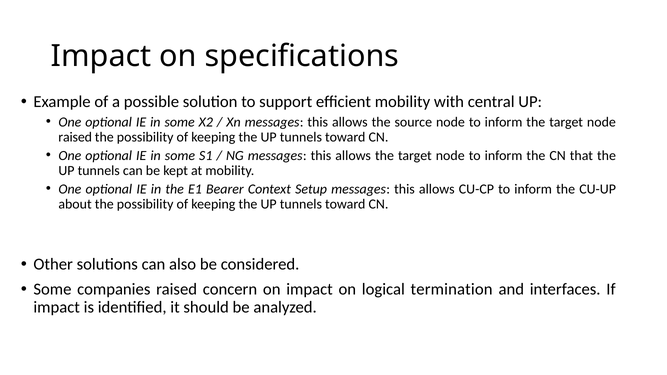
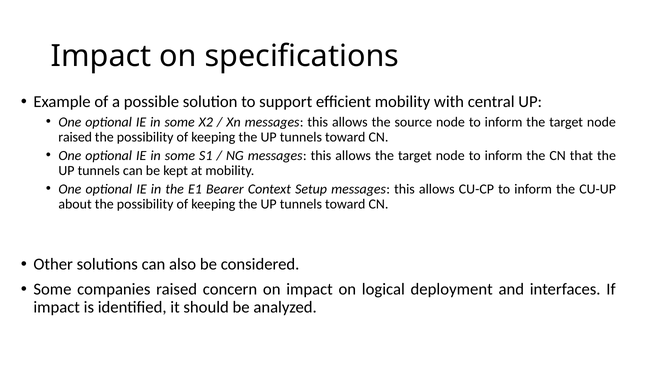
termination: termination -> deployment (452, 289)
